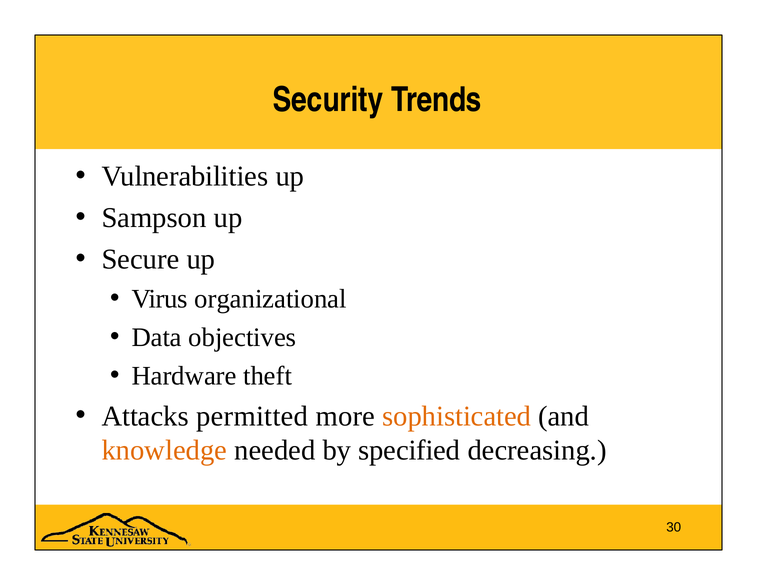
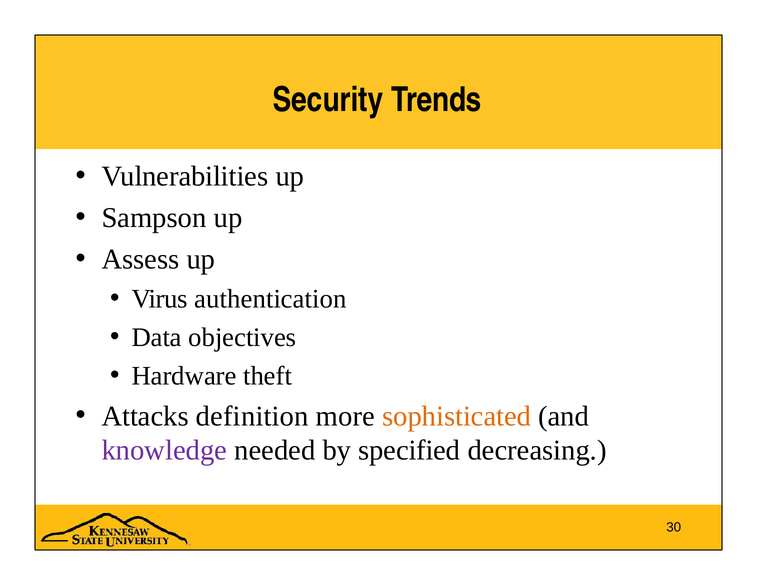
Secure: Secure -> Assess (140, 259)
organizational: organizational -> authentication (271, 299)
permitted: permitted -> definition (252, 416)
knowledge colour: orange -> purple (164, 450)
